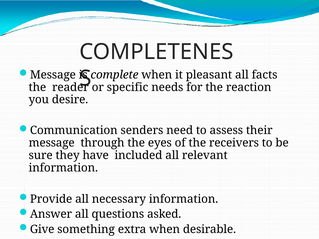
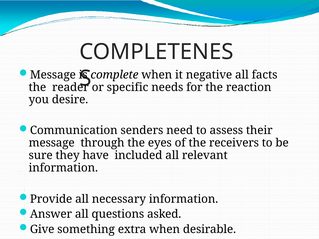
pleasant: pleasant -> negative (209, 75)
